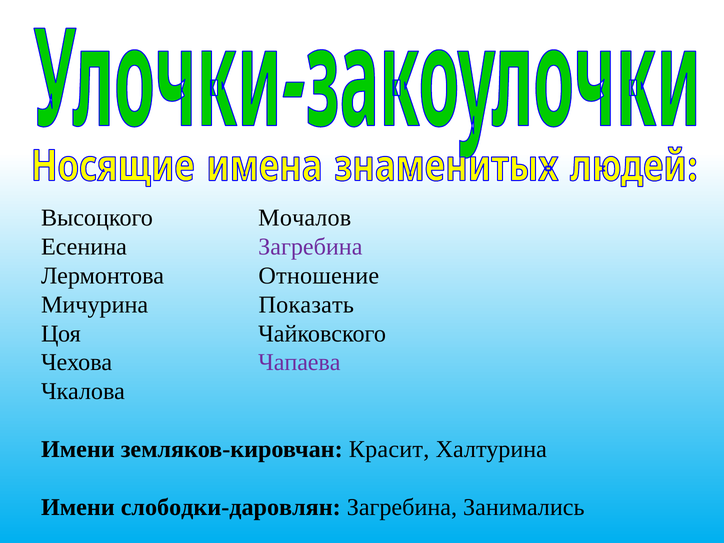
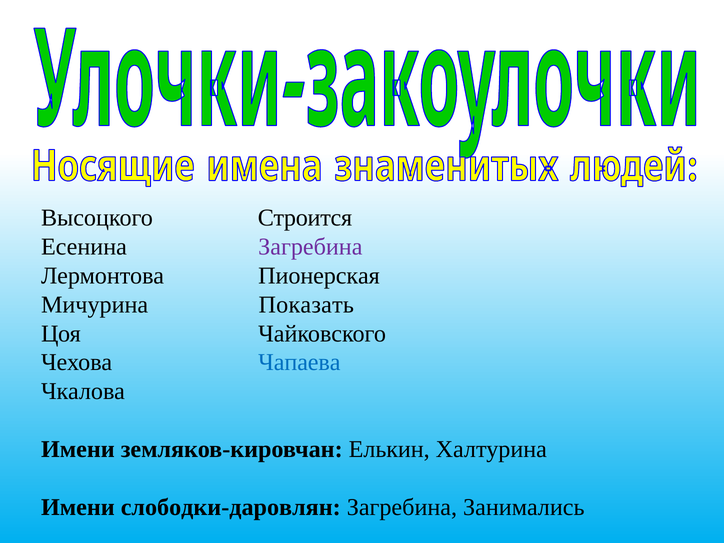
Мочалов: Мочалов -> Строится (305, 218)
Отношение: Отношение -> Пионерская (319, 276)
Чапаева colour: purple -> blue (299, 362)
Красит: Красит -> Елькин (389, 449)
